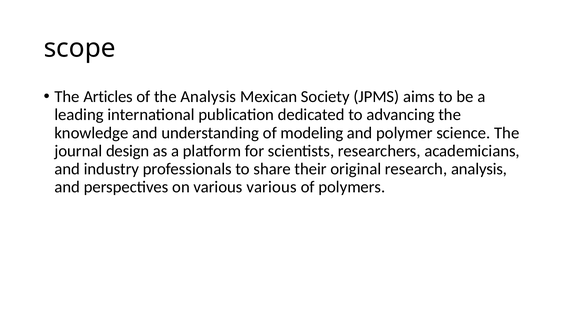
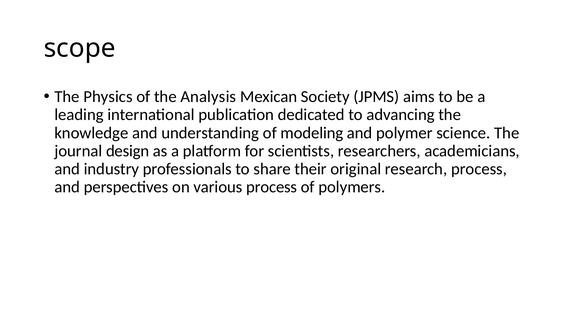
Articles: Articles -> Physics (108, 97)
research analysis: analysis -> process (479, 169)
various various: various -> process (272, 187)
